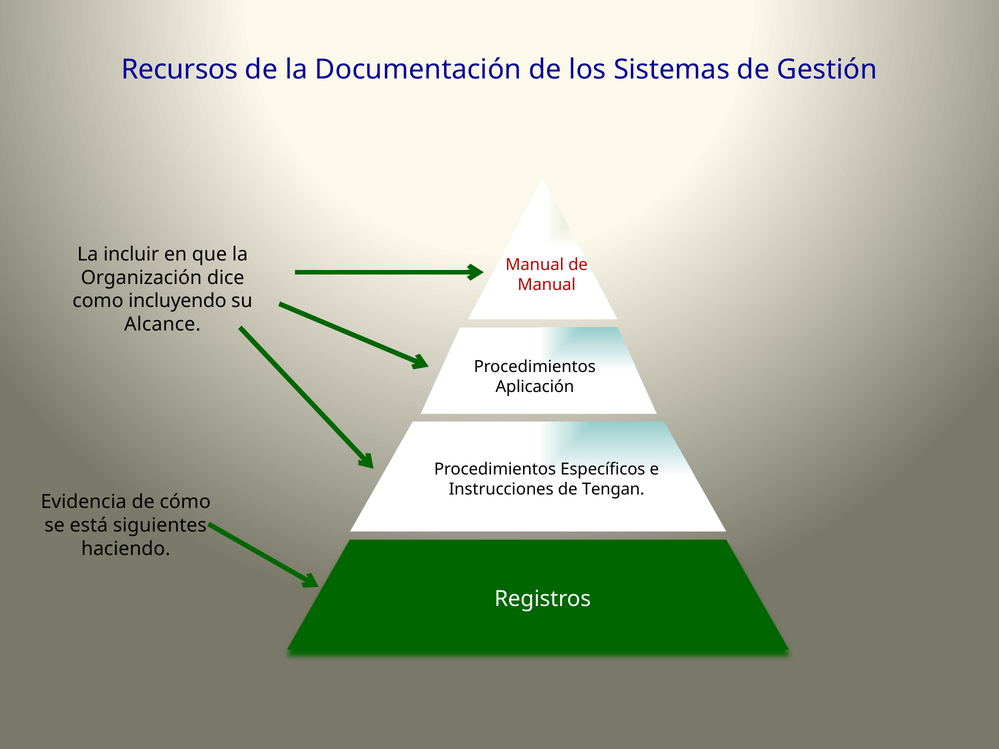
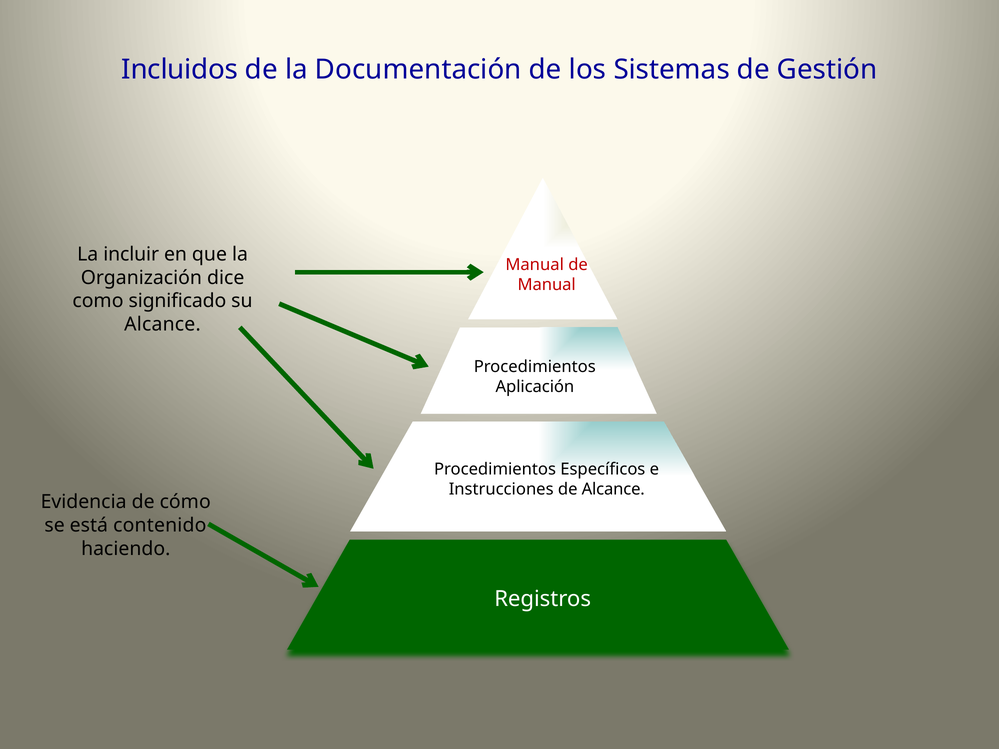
Recursos: Recursos -> Incluidos (180, 70)
incluyendo: incluyendo -> significado (177, 301)
de Tengan: Tengan -> Alcance (613, 489)
siguientes: siguientes -> contenido (160, 525)
